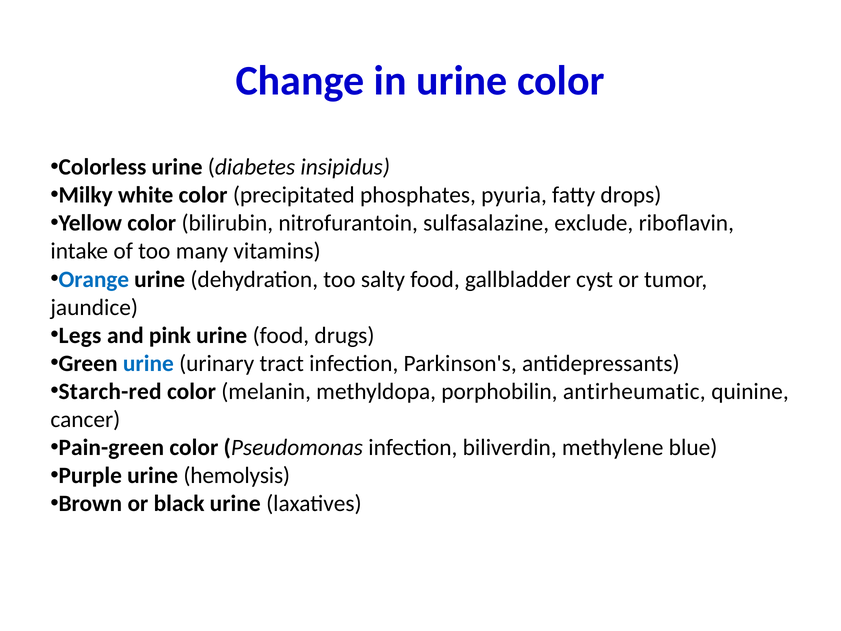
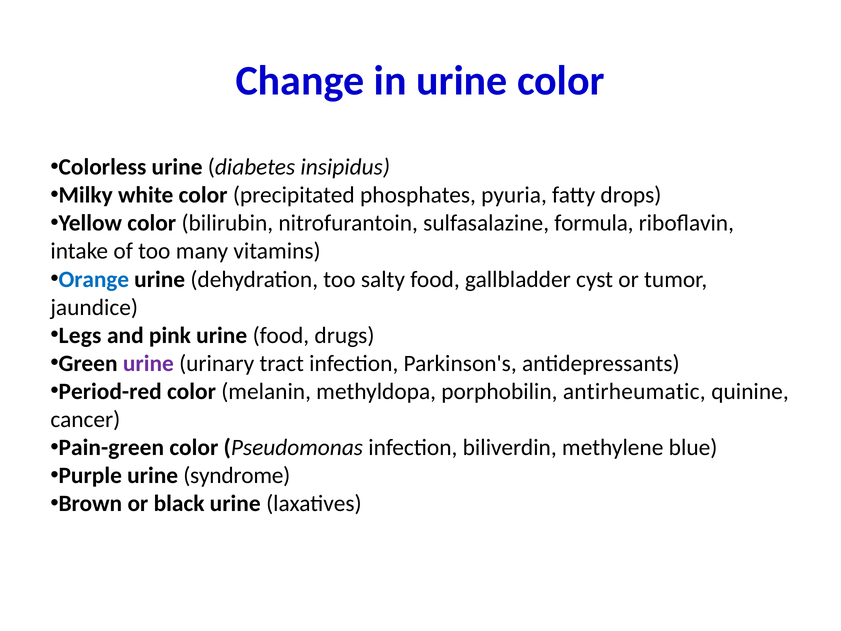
exclude: exclude -> formula (594, 223)
urine colour: blue -> purple (148, 363)
Starch-red: Starch-red -> Period-red (110, 391)
hemolysis: hemolysis -> syndrome (237, 476)
